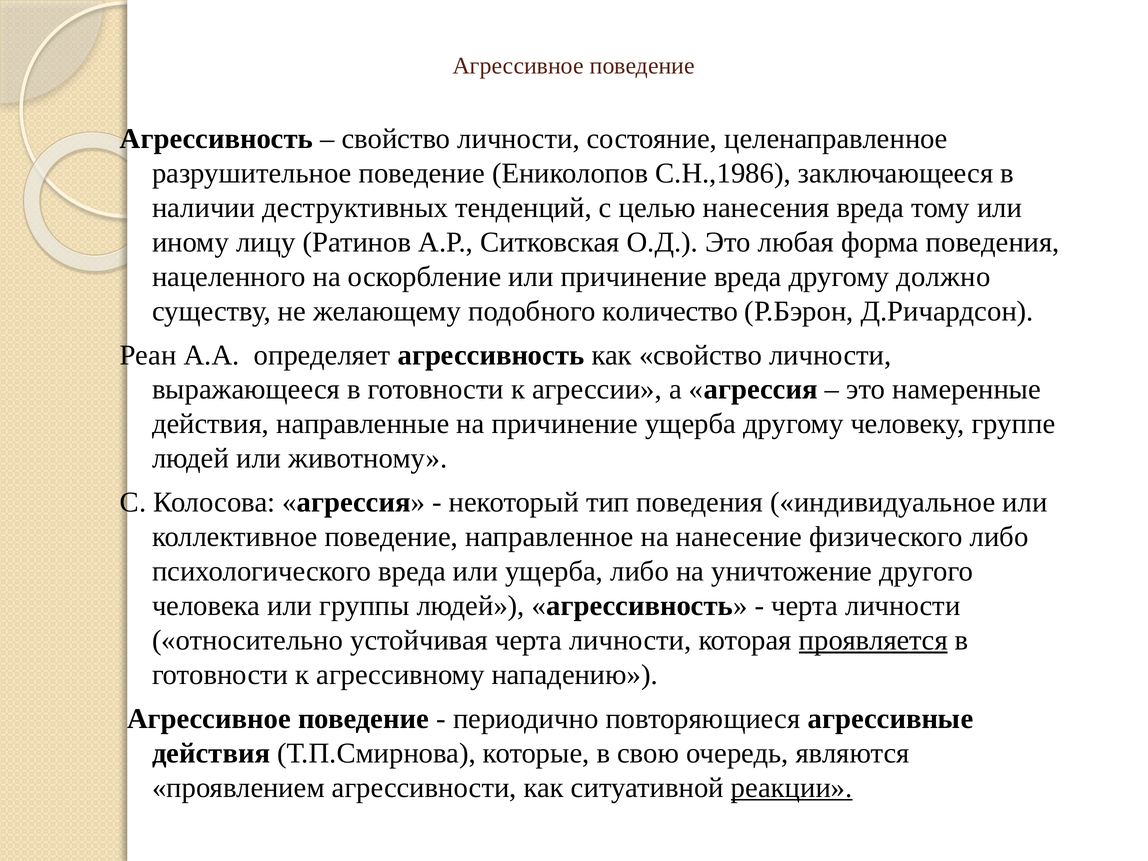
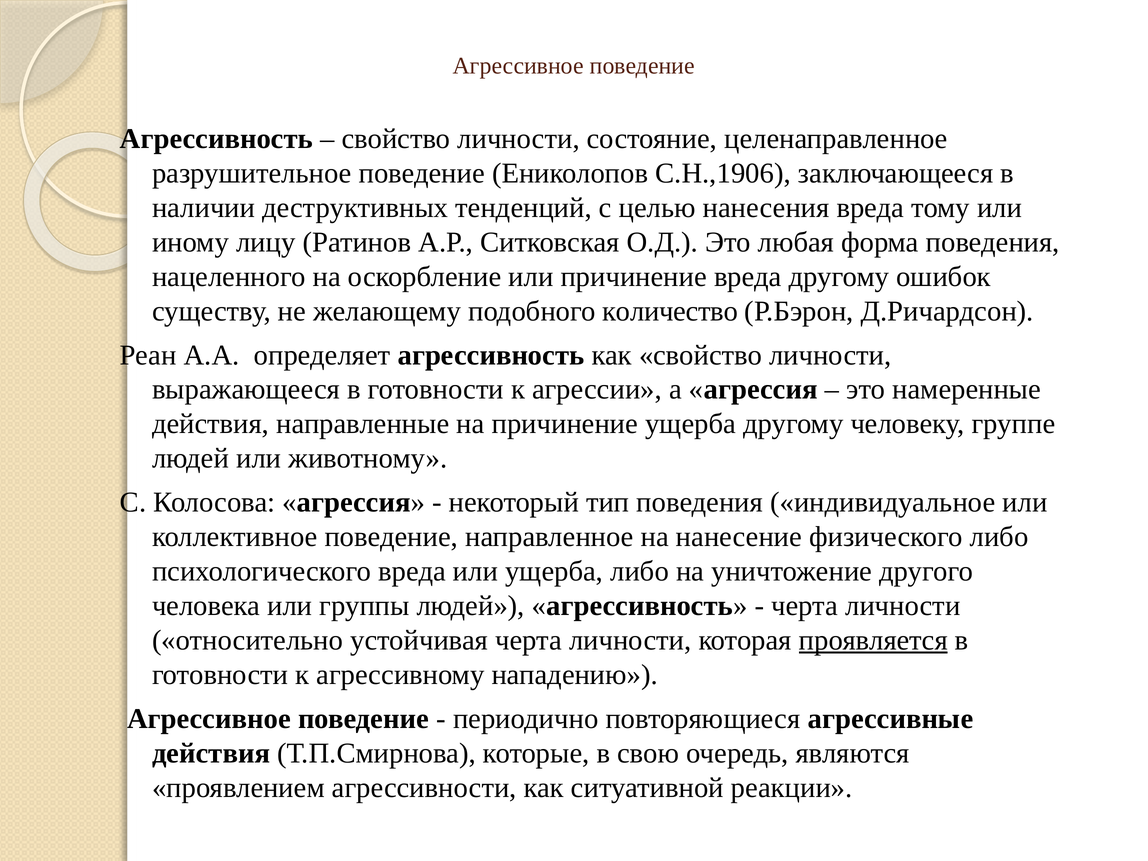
С.Н.,1986: С.Н.,1986 -> С.Н.,1906 (723, 173)
должно: должно -> ошибок (944, 277)
реакции underline: present -> none (792, 788)
